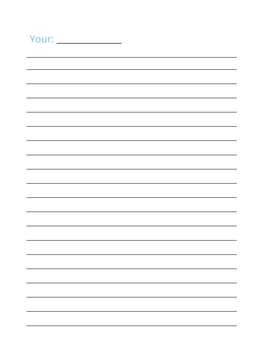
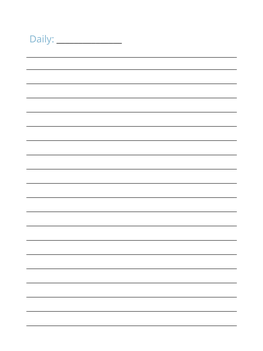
Your: Your -> Daily (42, 39)
